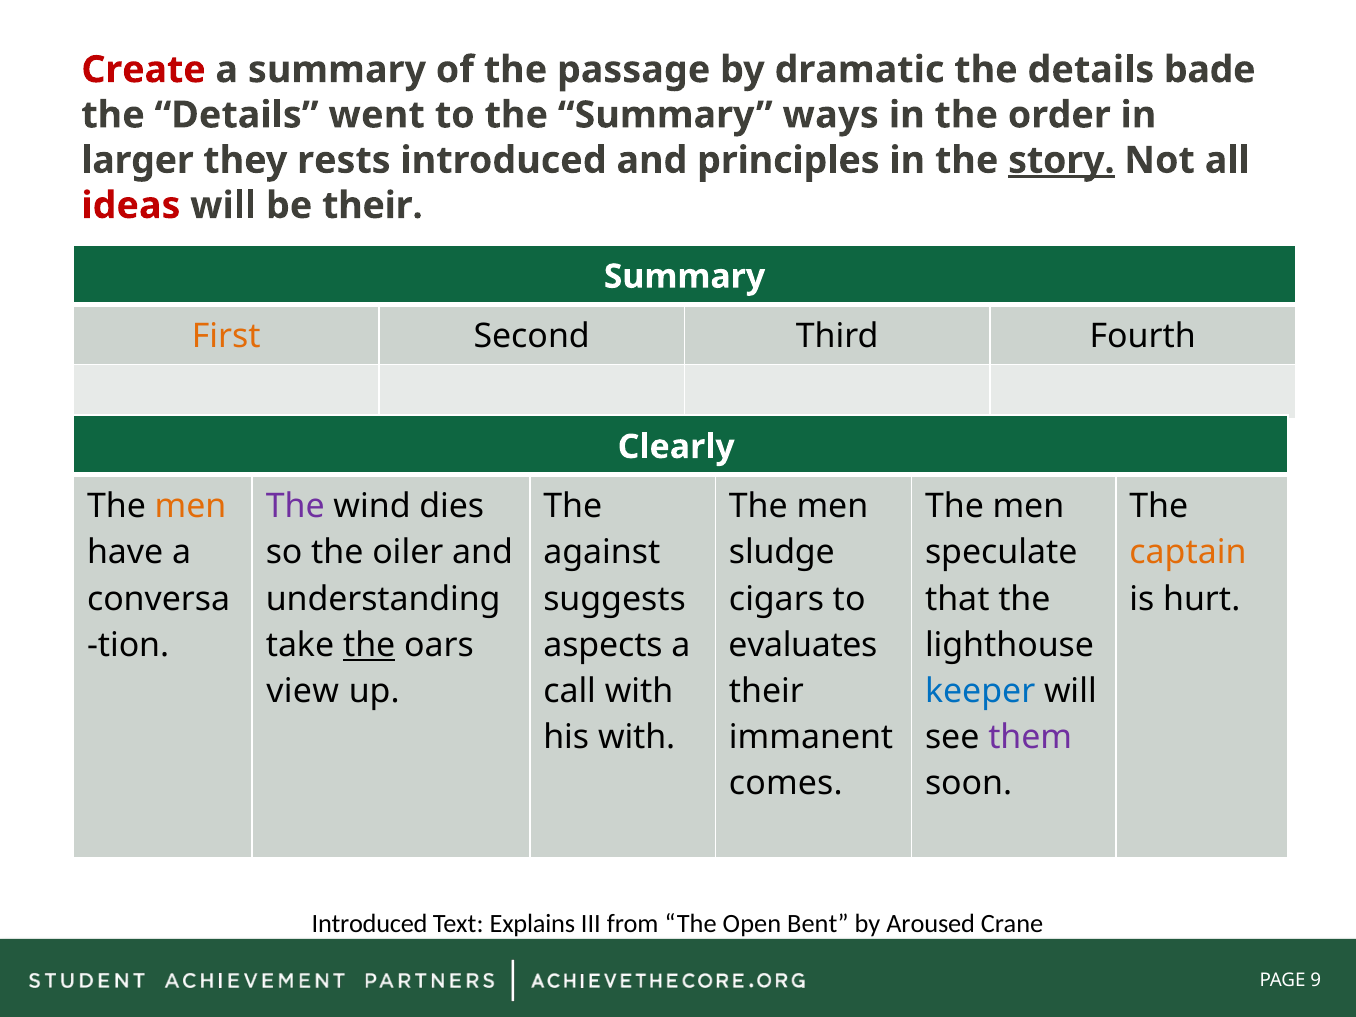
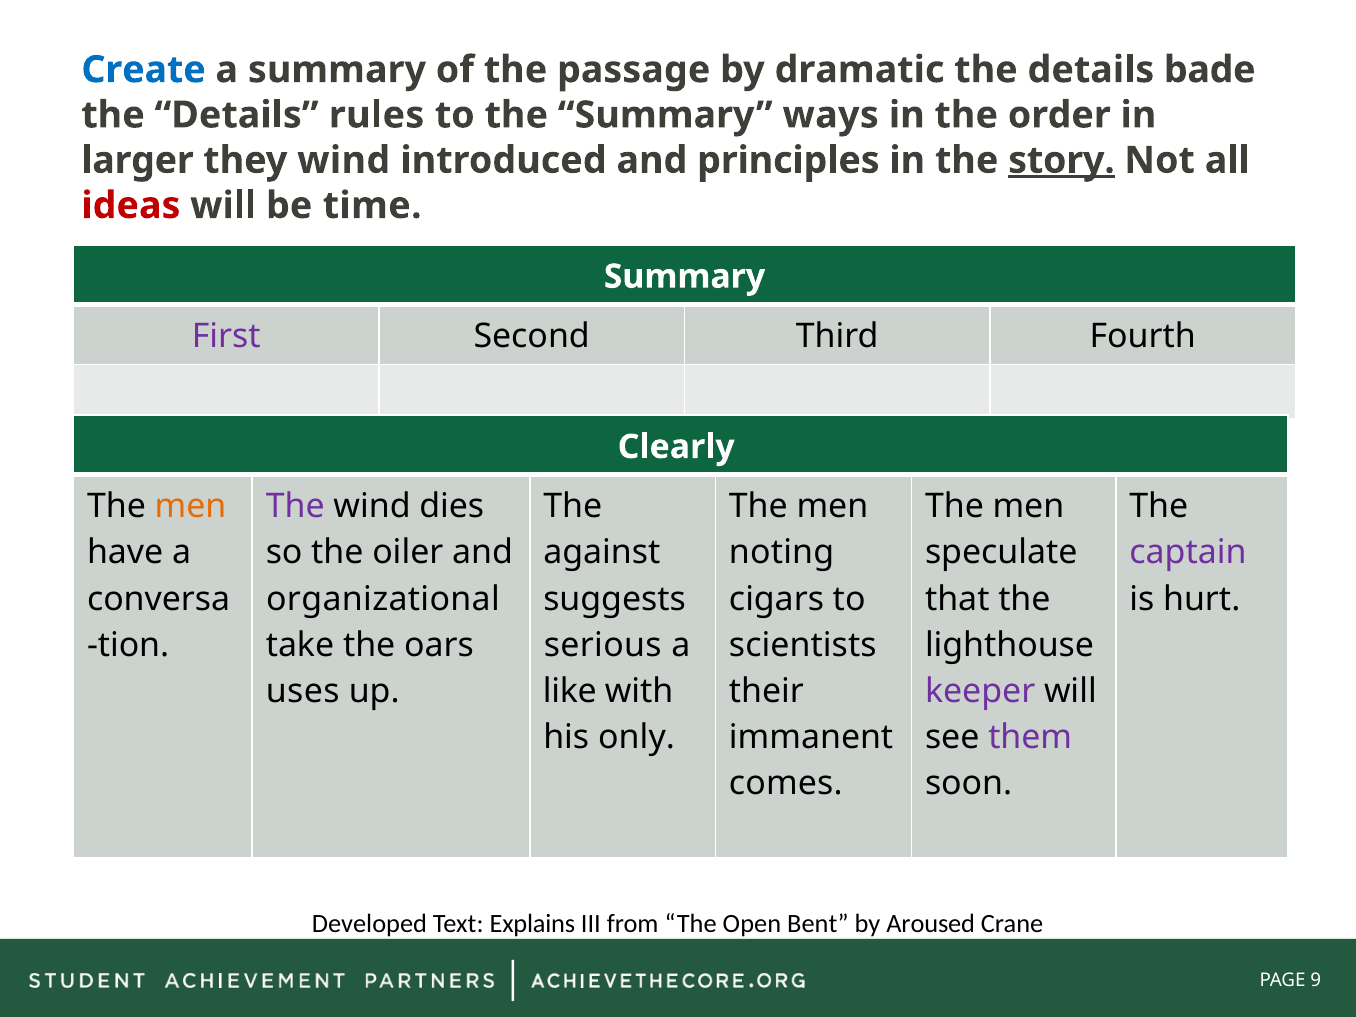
Create colour: red -> blue (144, 70)
went: went -> rules (377, 115)
they rests: rests -> wind (344, 160)
be their: their -> time (372, 206)
First colour: orange -> purple (226, 336)
sludge: sludge -> noting (782, 553)
captain colour: orange -> purple (1188, 553)
understanding: understanding -> organizational (383, 599)
the underline: present -> none (369, 645)
aspects: aspects -> serious (603, 645)
evaluates: evaluates -> scientists (803, 645)
view: view -> uses (303, 691)
call: call -> like (570, 691)
keeper colour: blue -> purple (980, 691)
his with: with -> only (637, 737)
Introduced: Introduced -> Developed (369, 924)
